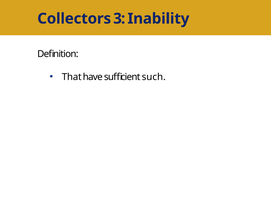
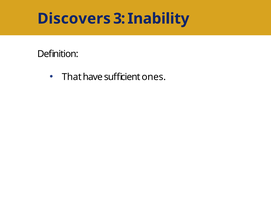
Collectors: Collectors -> Discovers (74, 19)
such: such -> ones (154, 77)
